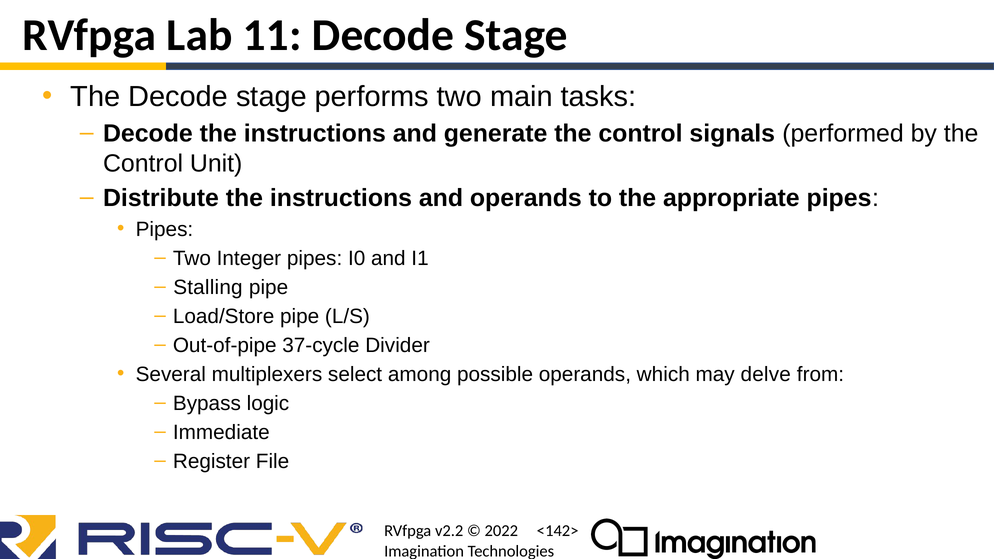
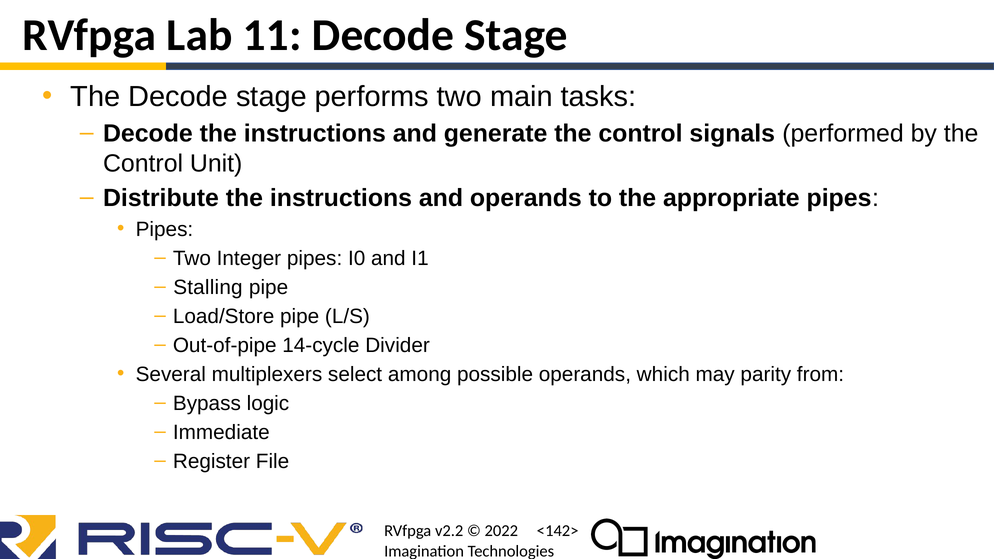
37-cycle: 37-cycle -> 14-cycle (321, 345)
delve: delve -> parity (766, 374)
